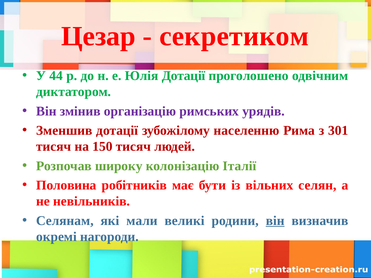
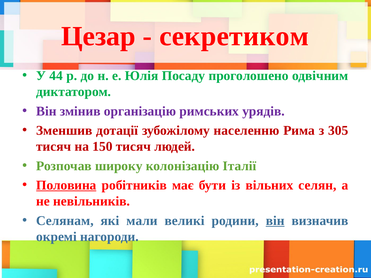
Юлія Дотації: Дотації -> Посаду (183, 76)
301: 301 -> 305 (338, 131)
Половина underline: none -> present (66, 185)
